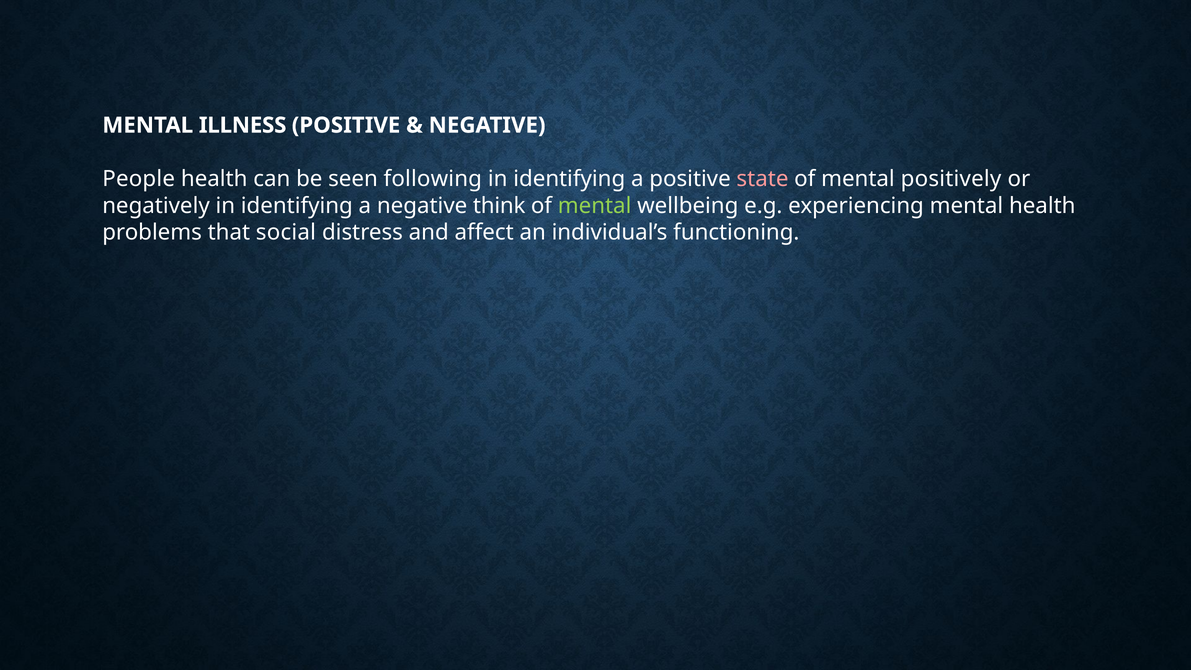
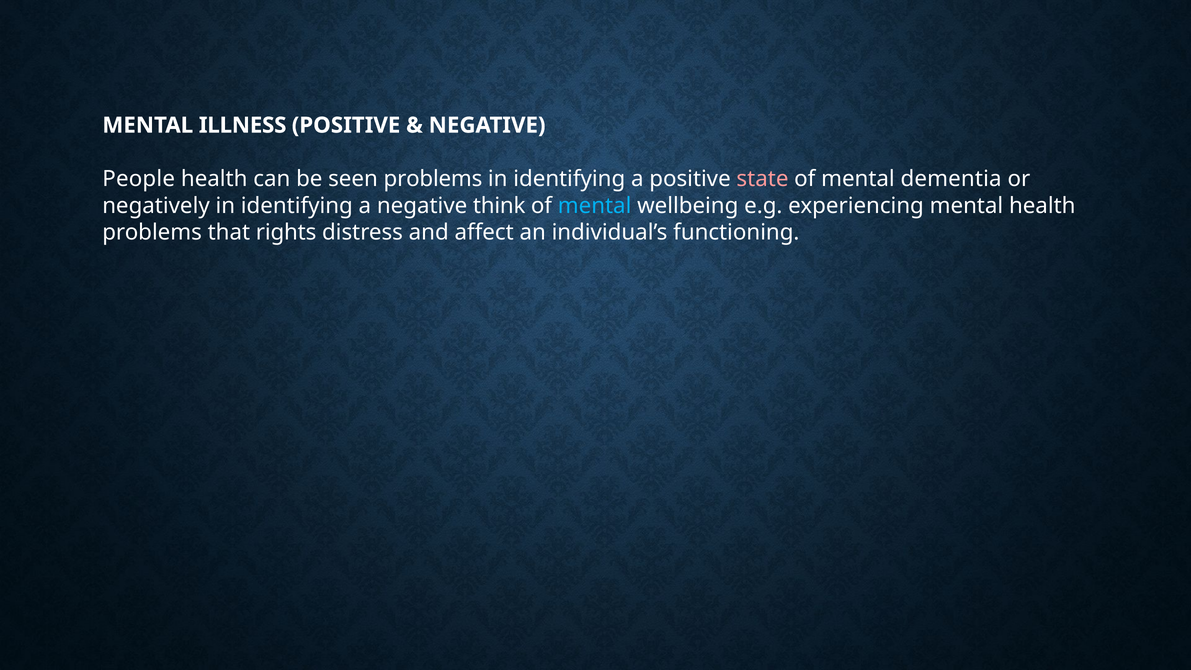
seen following: following -> problems (433, 179)
positively: positively -> dementia (951, 179)
mental colour: light green -> light blue (595, 206)
social: social -> rights (286, 232)
